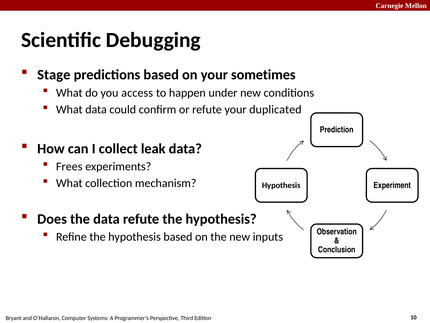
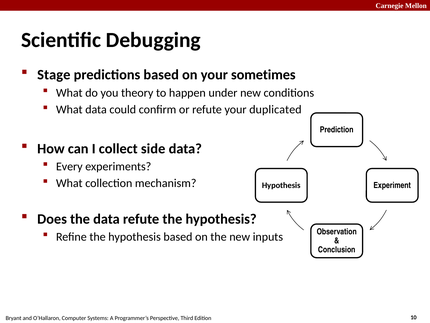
access: access -> theory (137, 93)
leak: leak -> side (153, 148)
Frees: Frees -> Every (69, 166)
